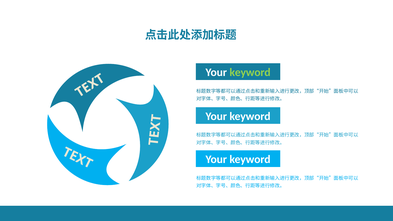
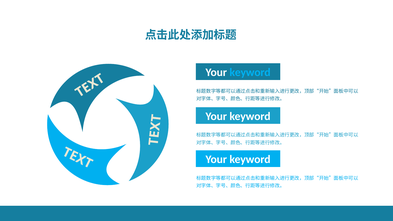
keyword colour: light green -> light blue (250, 72)
